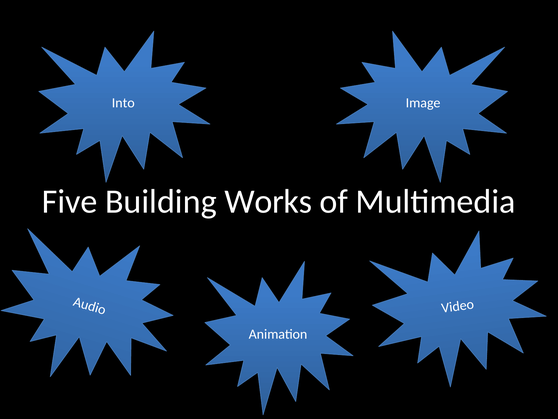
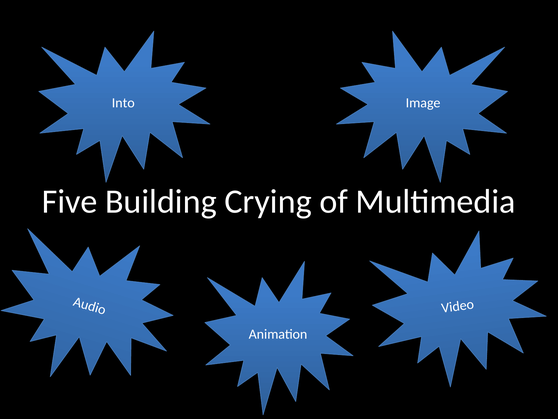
Works: Works -> Crying (268, 201)
